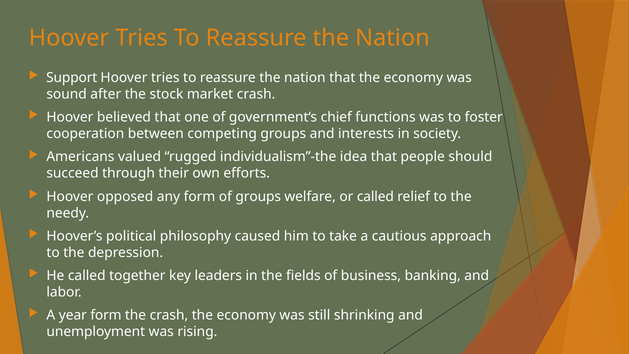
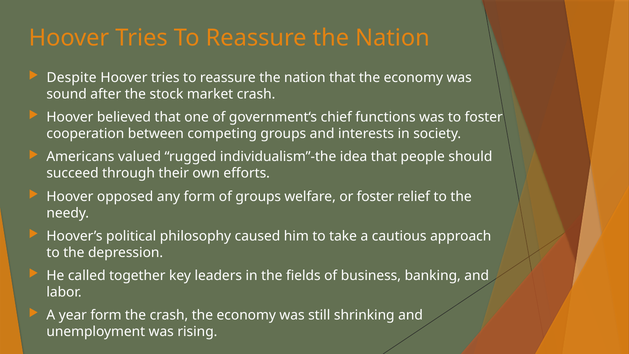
Support: Support -> Despite (72, 78)
or called: called -> foster (375, 196)
